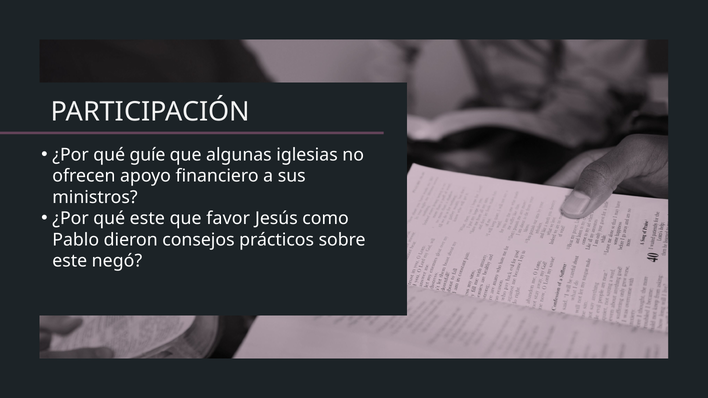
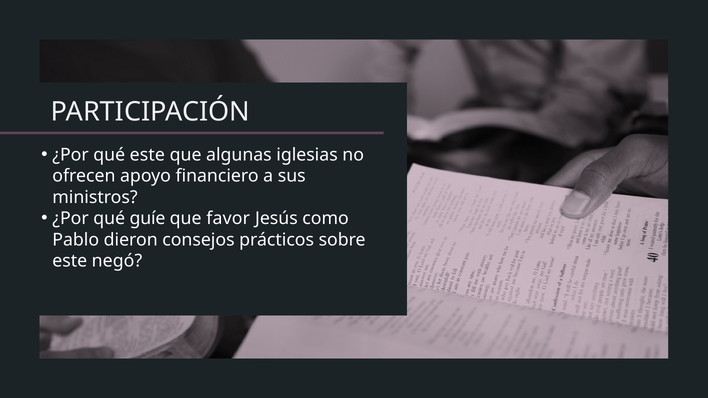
qué guíe: guíe -> este (147, 155)
qué este: este -> guíe (147, 219)
